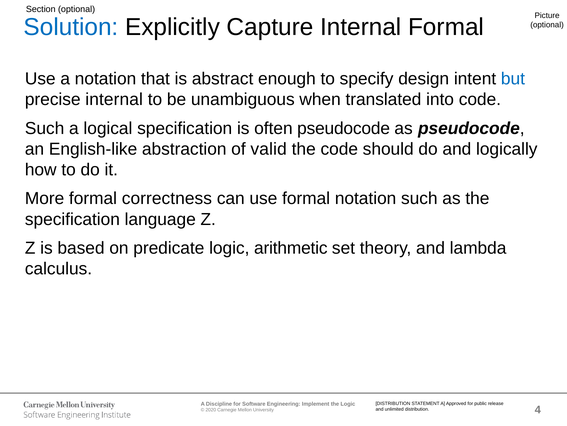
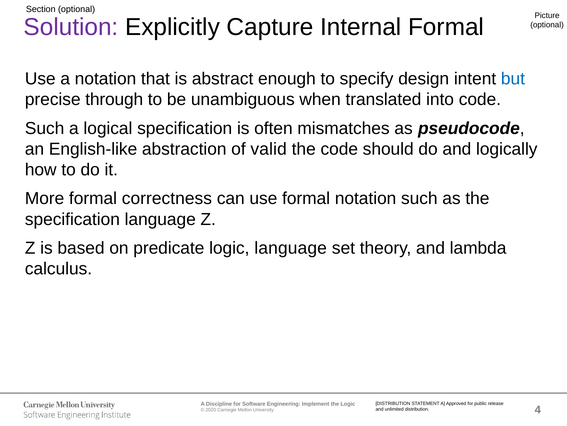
Solution colour: blue -> purple (71, 27)
precise internal: internal -> through (114, 99)
often pseudocode: pseudocode -> mismatches (343, 128)
logic arithmetic: arithmetic -> language (291, 248)
